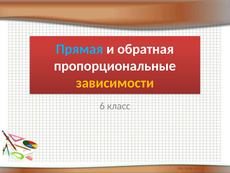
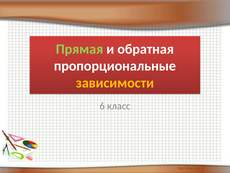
Прямая colour: light blue -> light green (80, 49)
